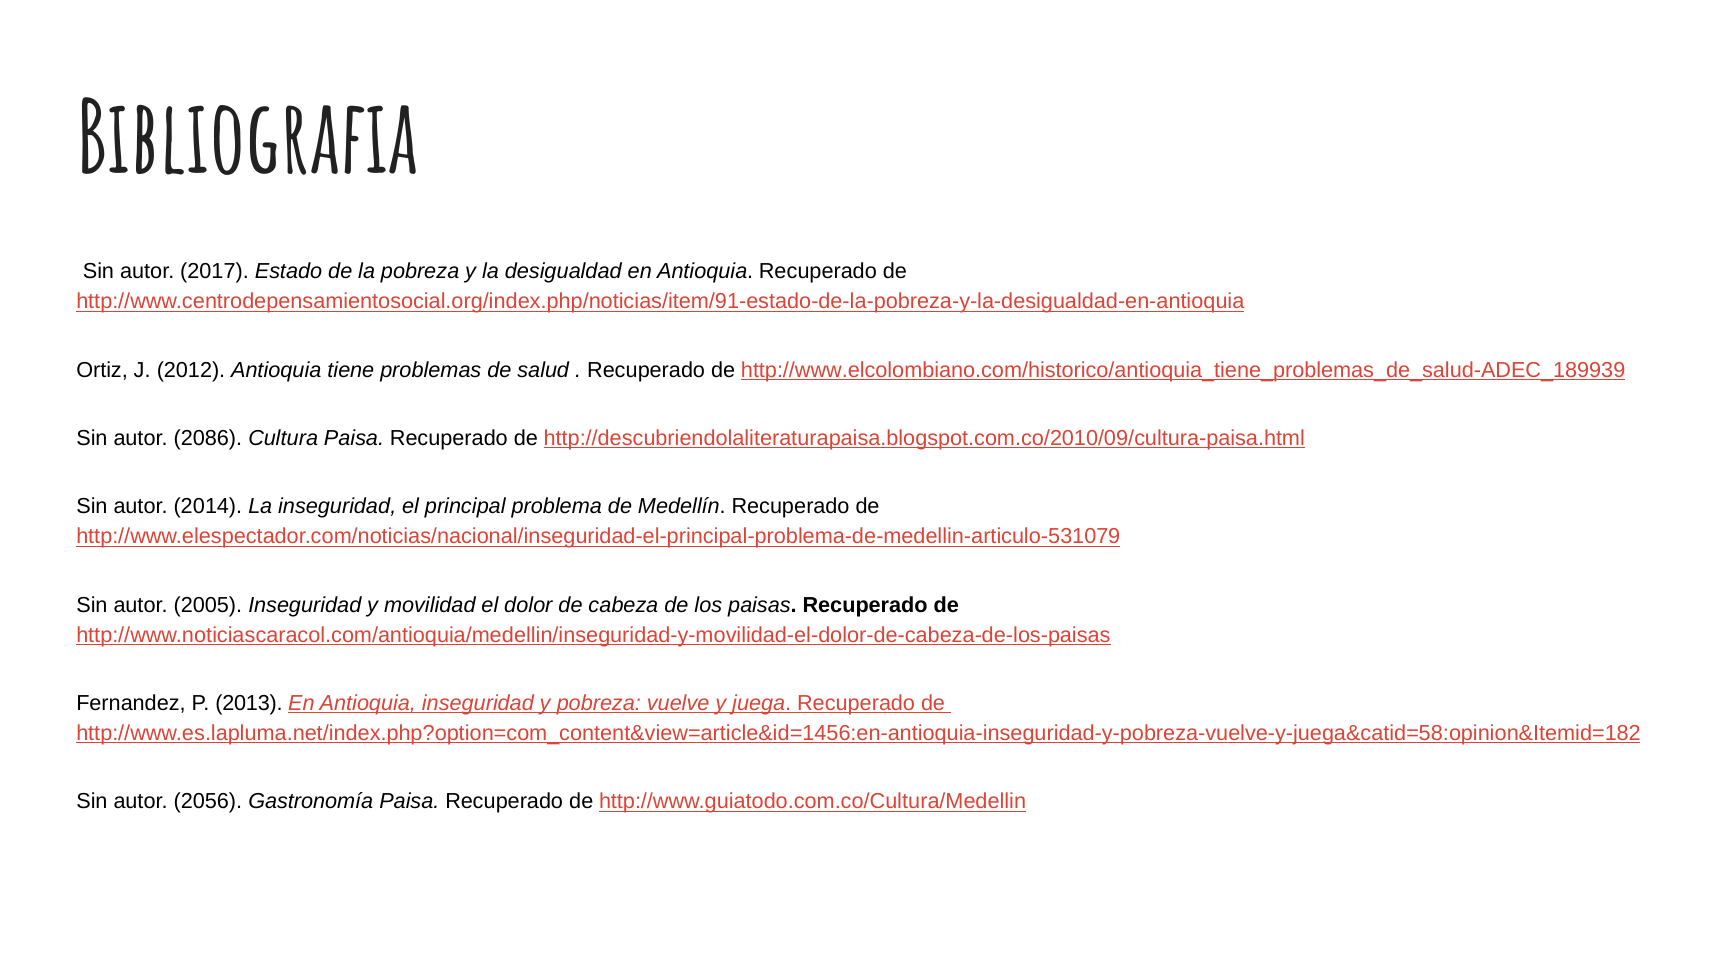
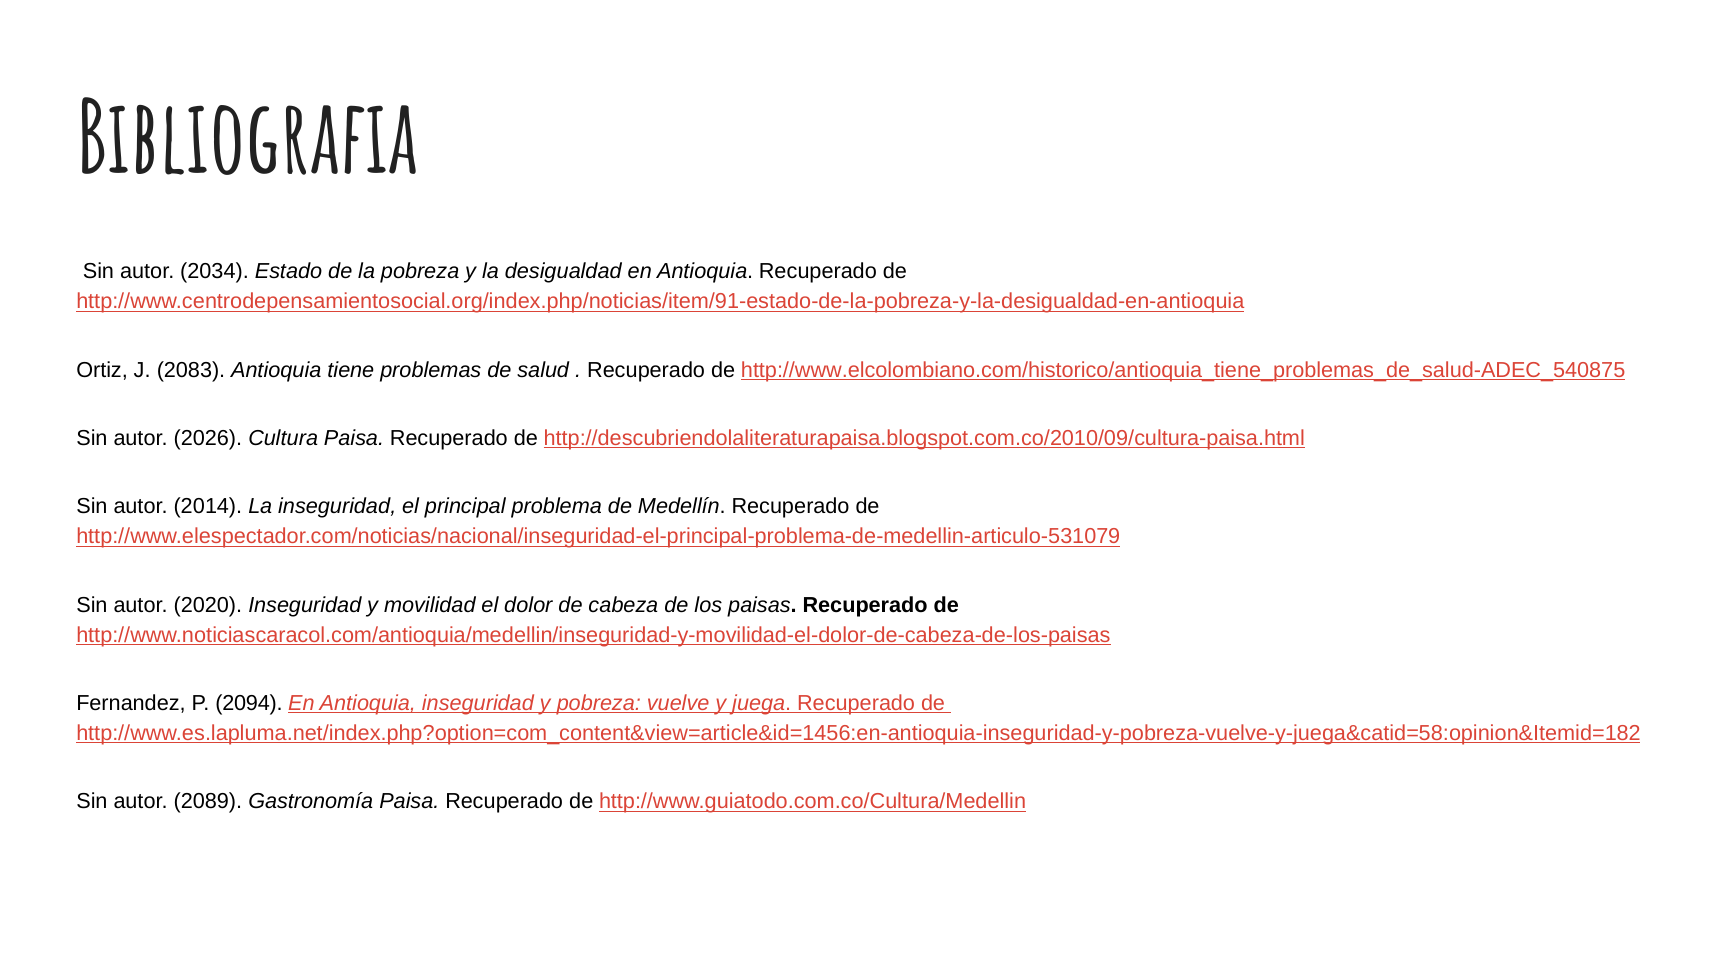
2017: 2017 -> 2034 (214, 271)
2012: 2012 -> 2083 (191, 370)
http://www.elcolombiano.com/historico/antioquia_tiene_problemas_de_salud-ADEC_189939: http://www.elcolombiano.com/historico/antioquia_tiene_problemas_de_salud-ADEC_189939 -> http://www.elcolombiano.com/historico/antioquia_tiene_problemas_de_salud-ADEC_540875 (1183, 370)
2086: 2086 -> 2026 (208, 438)
2005: 2005 -> 2020 (208, 605)
2013: 2013 -> 2094 (249, 703)
2056: 2056 -> 2089 (208, 801)
